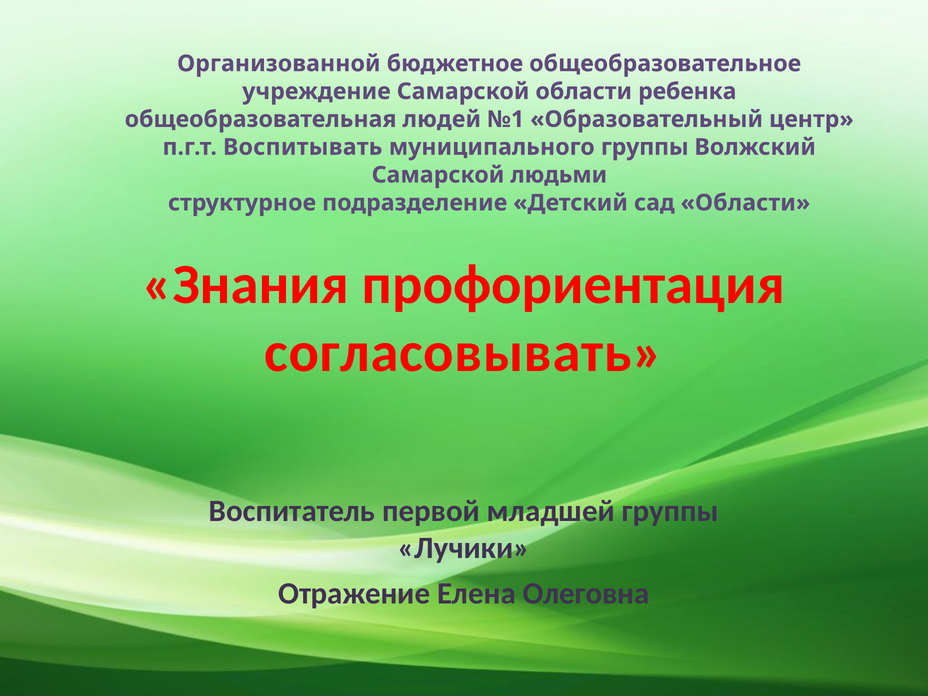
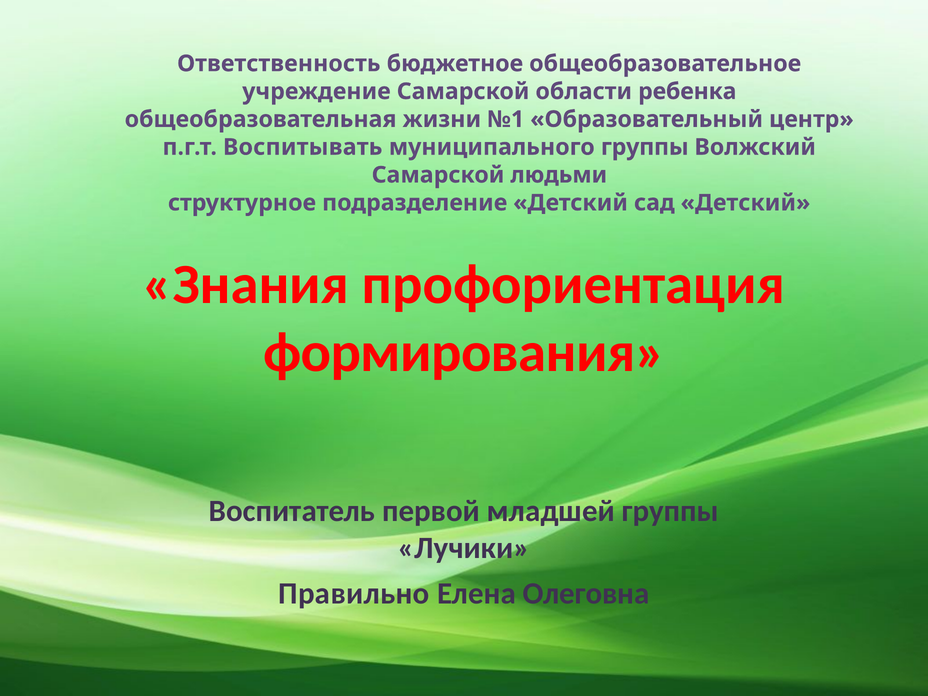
Организованной: Организованной -> Ответственность (279, 64)
людей: людей -> жизни (442, 119)
сад Области: Области -> Детский (745, 203)
согласовывать: согласовывать -> формирования (464, 353)
Отражение: Отражение -> Правильно (354, 594)
